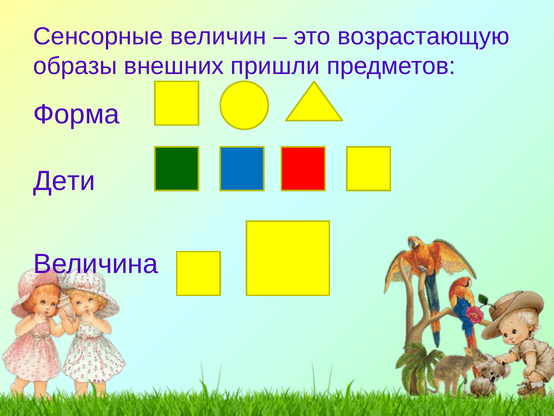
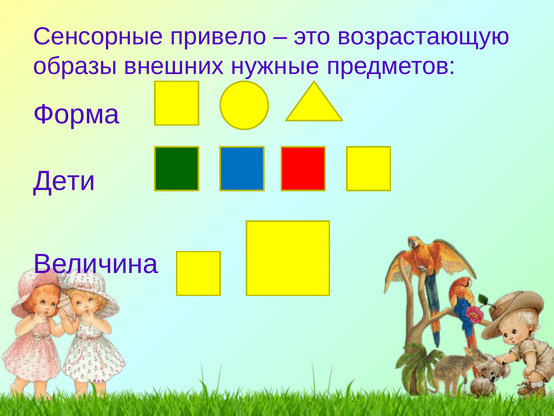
величин: величин -> привело (218, 36)
пришли: пришли -> нужные (275, 66)
